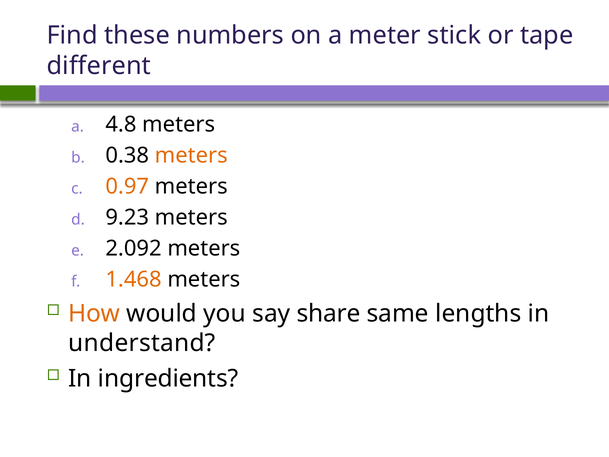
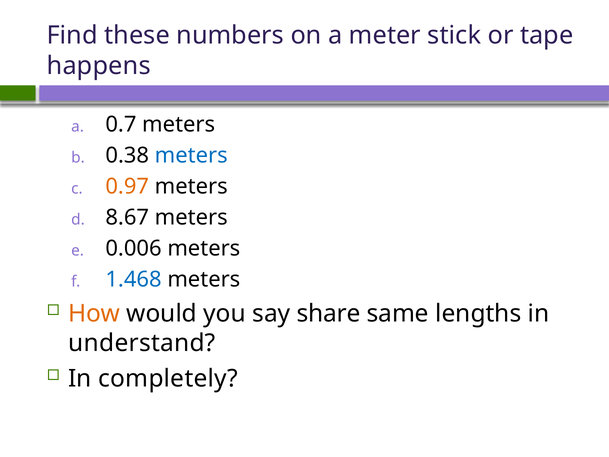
different: different -> happens (99, 66)
4.8: 4.8 -> 0.7 (121, 124)
meters colour: orange -> blue (191, 155)
9.23: 9.23 -> 8.67 (127, 217)
2.092: 2.092 -> 0.006 (134, 248)
1.468 colour: orange -> blue (134, 279)
ingredients: ingredients -> completely (168, 378)
